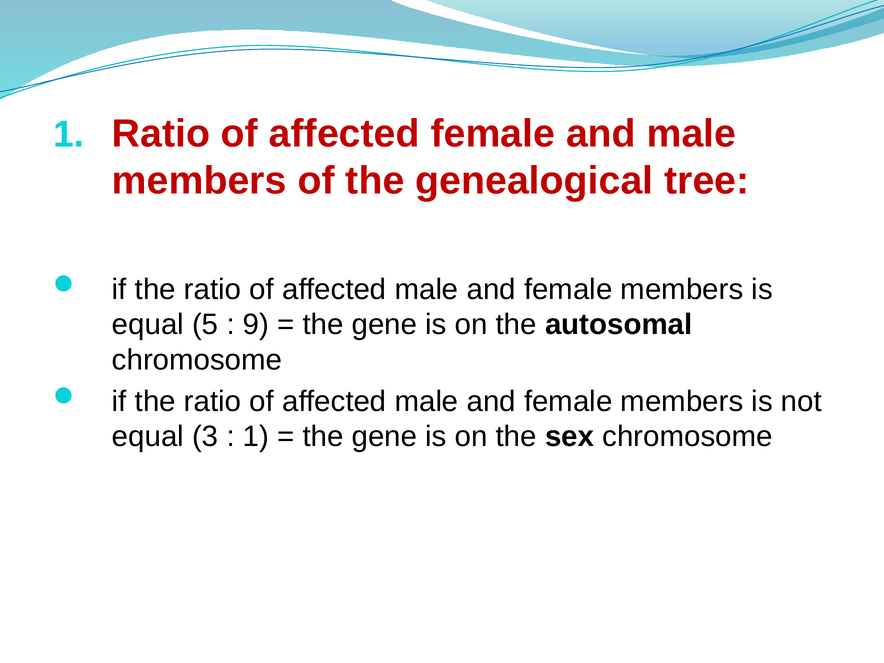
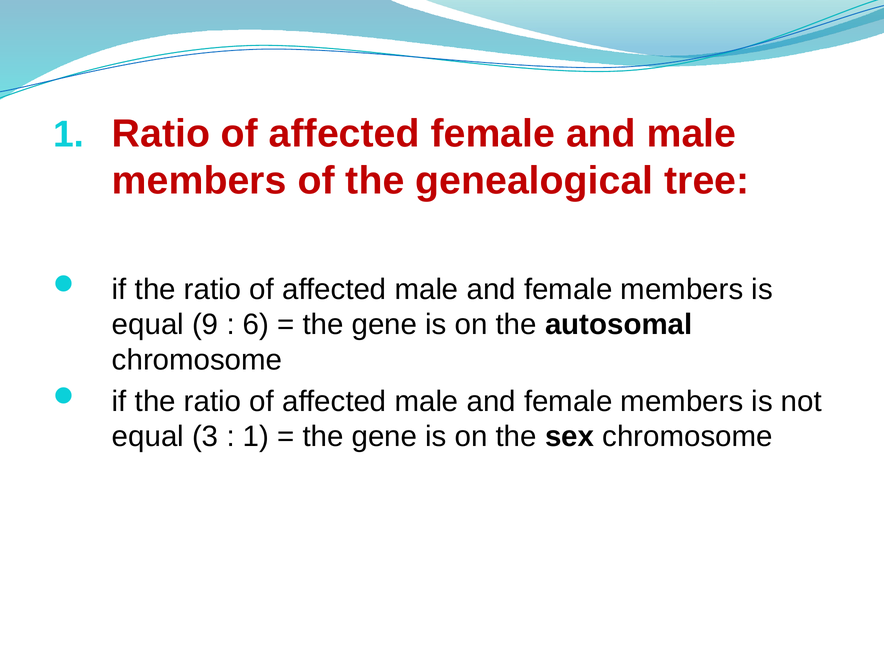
5: 5 -> 9 (205, 325)
9: 9 -> 6 (256, 325)
